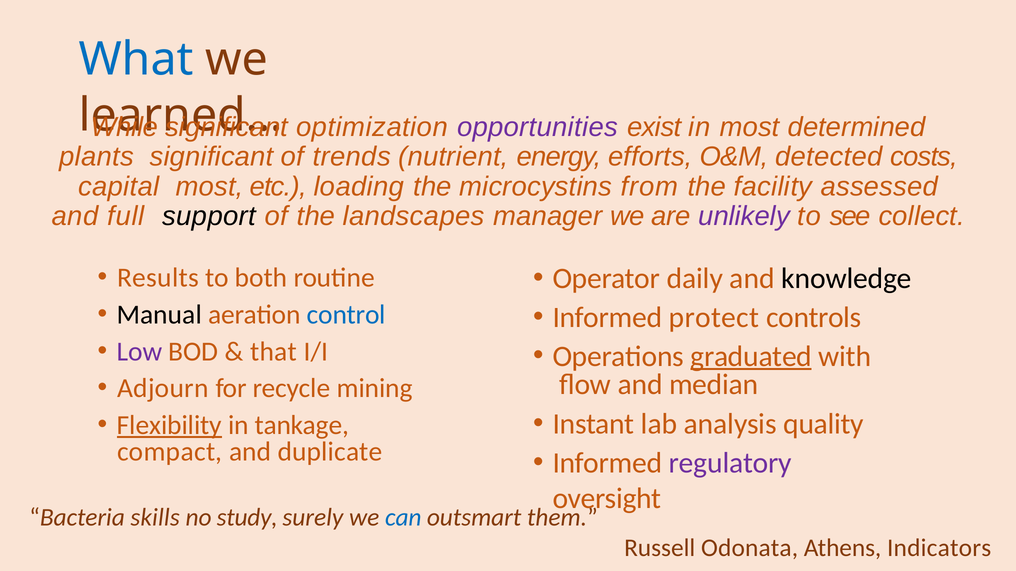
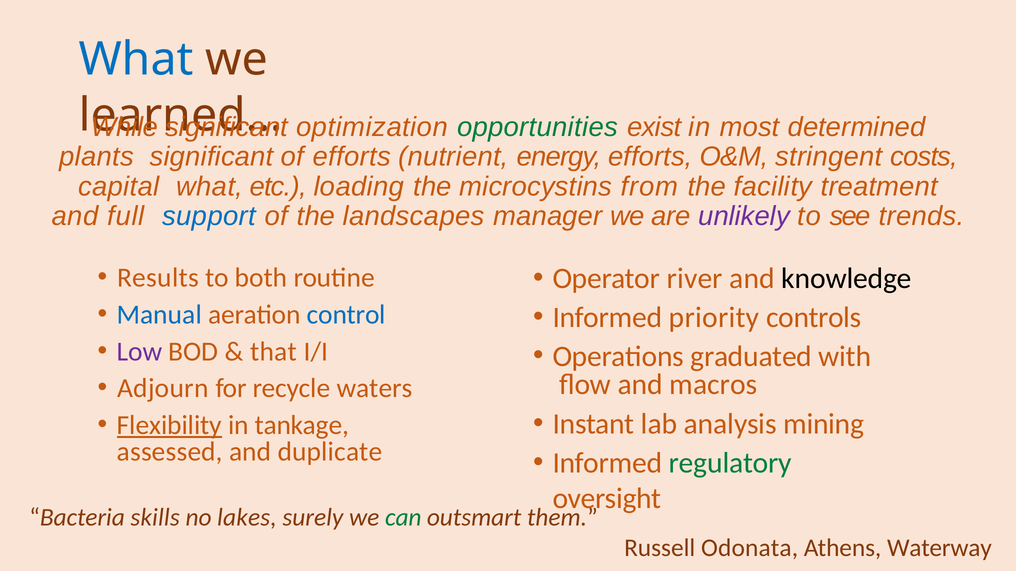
opportunities colour: purple -> green (538, 127)
of trends: trends -> efforts (352, 157)
detected: detected -> stringent (829, 157)
capital most: most -> what (210, 187)
assessed: assessed -> treatment (879, 187)
support colour: black -> blue (209, 216)
collect: collect -> trends (922, 216)
daily: daily -> river (695, 279)
Manual colour: black -> blue (159, 315)
protect: protect -> priority (714, 318)
graduated underline: present -> none (751, 357)
median: median -> macros (713, 385)
mining: mining -> waters (375, 389)
quality: quality -> mining (824, 424)
compact: compact -> assessed (170, 452)
regulatory colour: purple -> green (730, 463)
study: study -> lakes (247, 518)
can colour: blue -> green (403, 518)
Indicators: Indicators -> Waterway (939, 548)
